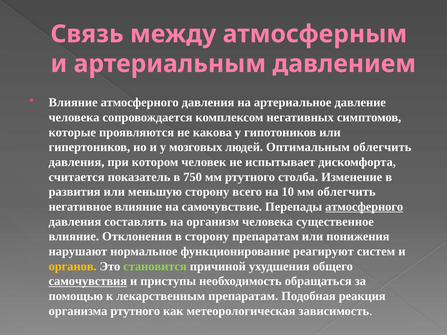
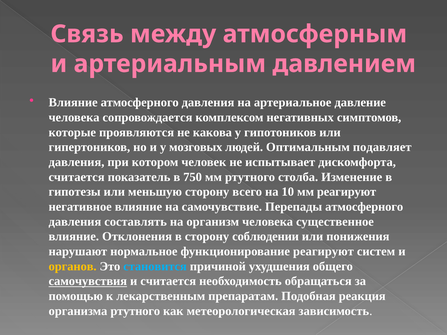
Оптимальным облегчить: облегчить -> подавляет (382, 147)
развития: развития -> гипотезы (75, 192)
мм облегчить: облегчить -> реагируют (347, 192)
атмосферного underline: present -> none (364, 207)
сторону препаратам: препаратам -> соблюдении (266, 237)
становится colour: light green -> light blue (155, 267)
и приступы: приступы -> считается (168, 281)
